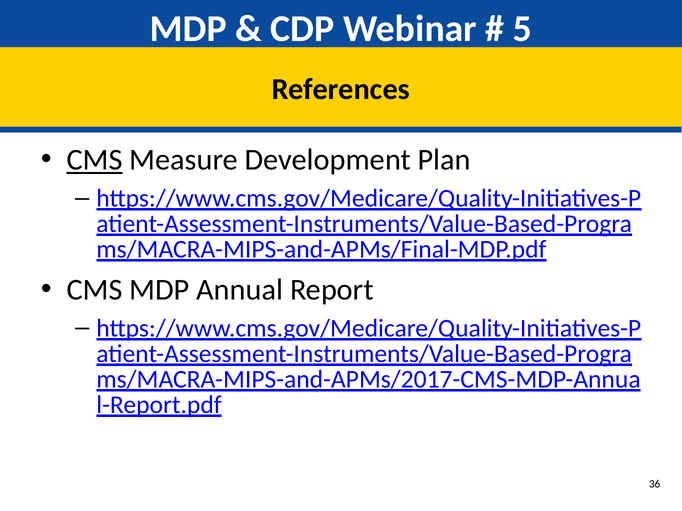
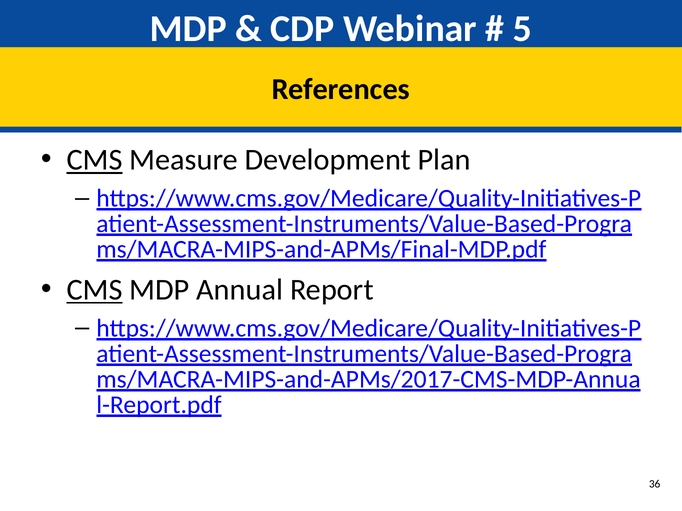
CMS underline: none -> present (94, 290)
